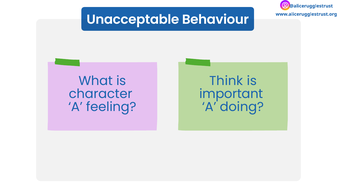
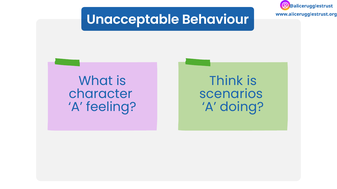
important: important -> scenarios (231, 94)
